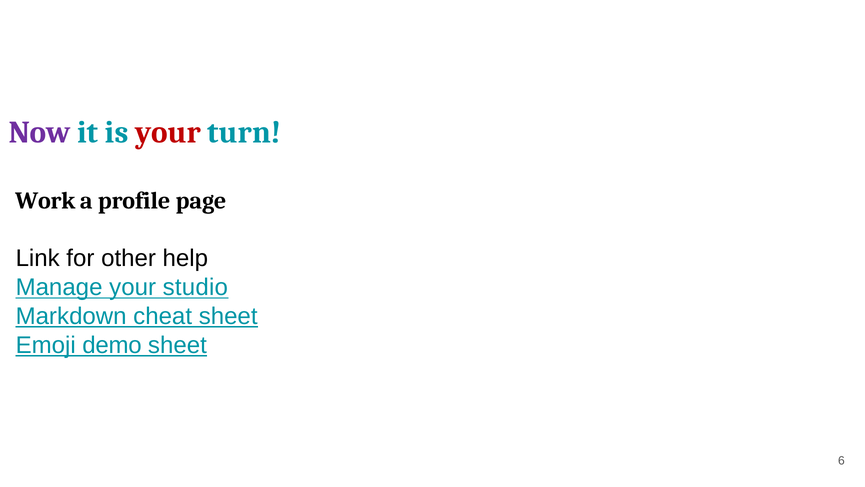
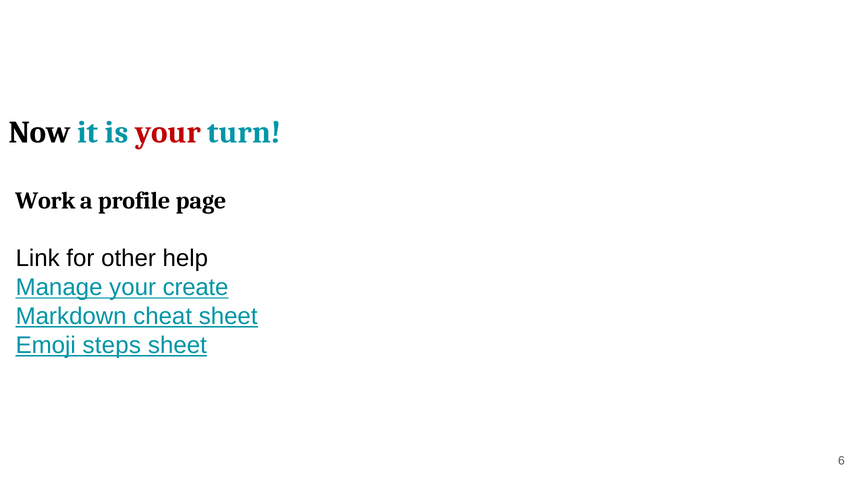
Now colour: purple -> black (40, 132)
studio: studio -> create (196, 287)
demo: demo -> steps (112, 345)
